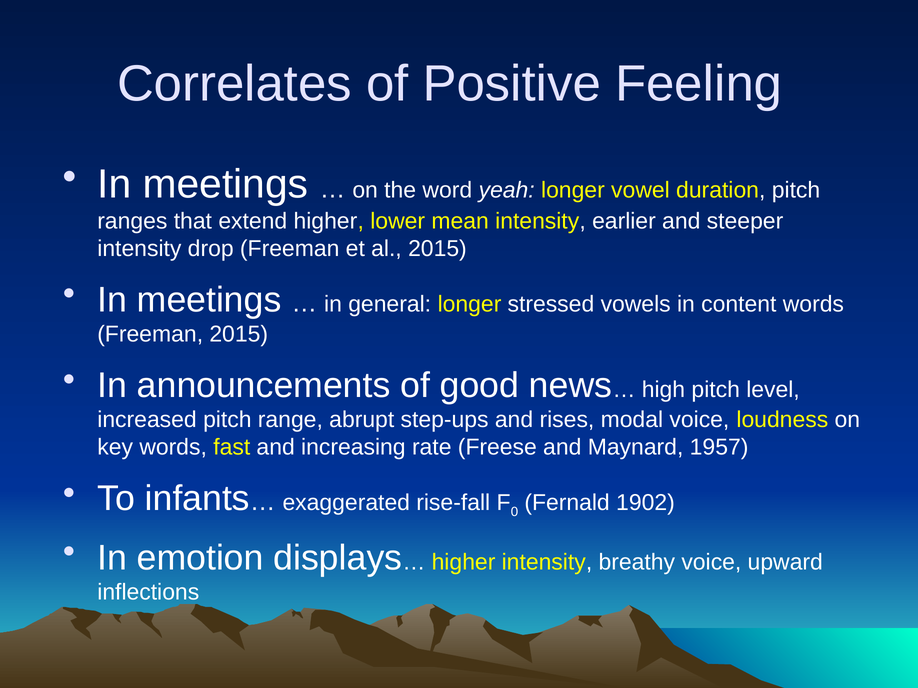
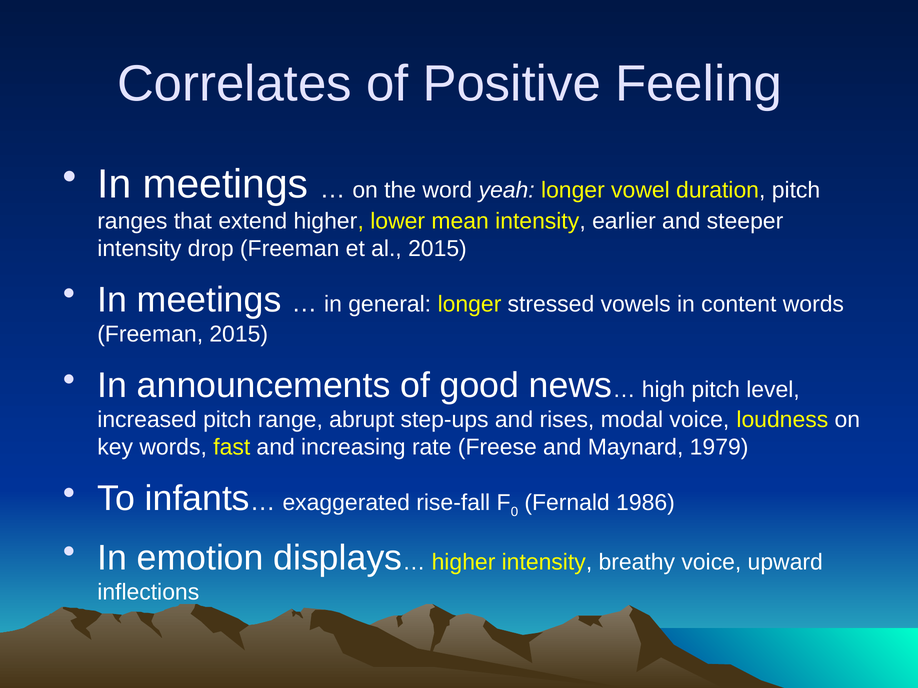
1957: 1957 -> 1979 (719, 448)
1902: 1902 -> 1986 (645, 503)
